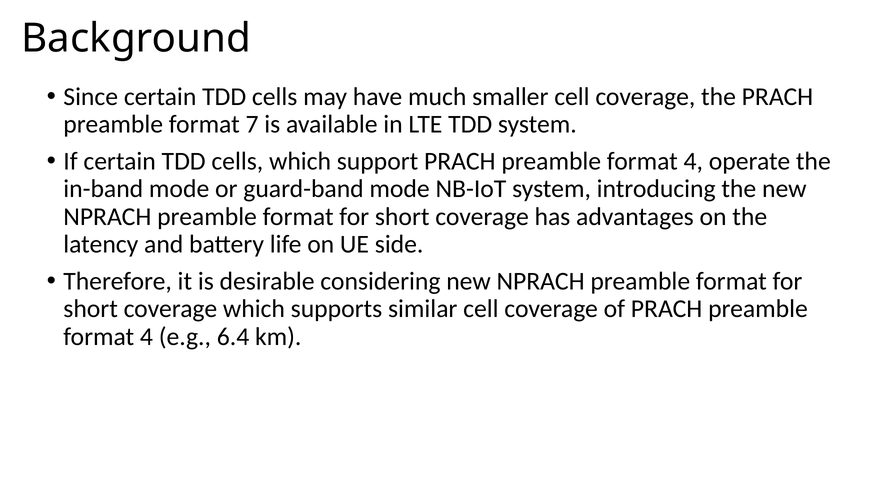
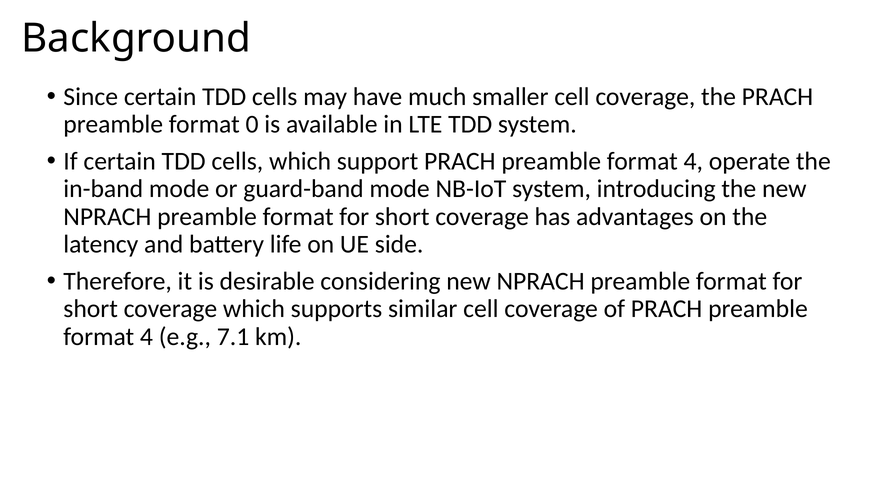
7: 7 -> 0 (252, 124)
6.4: 6.4 -> 7.1 (233, 337)
